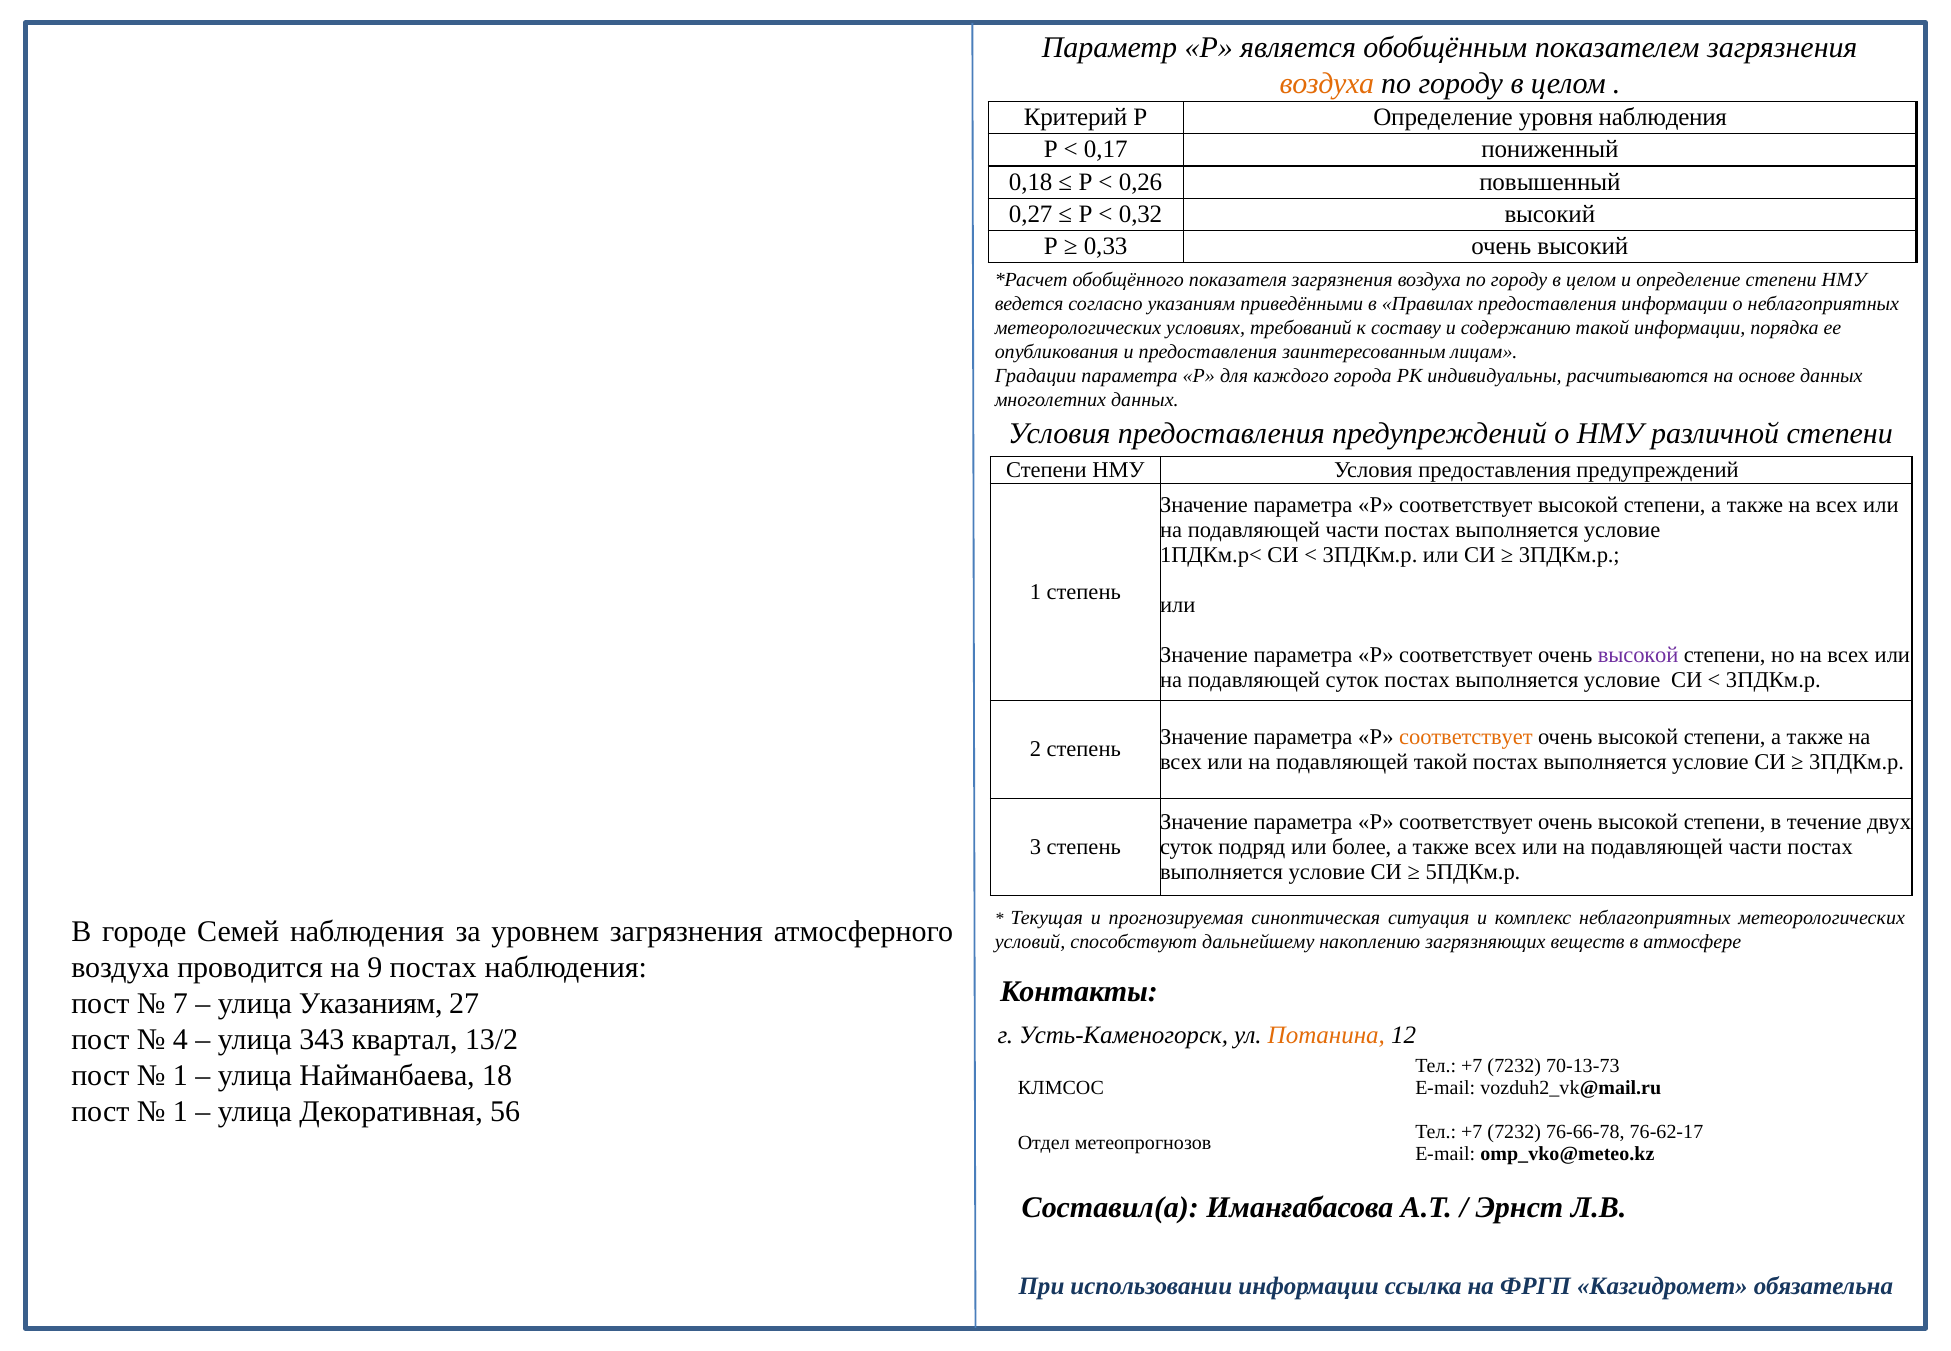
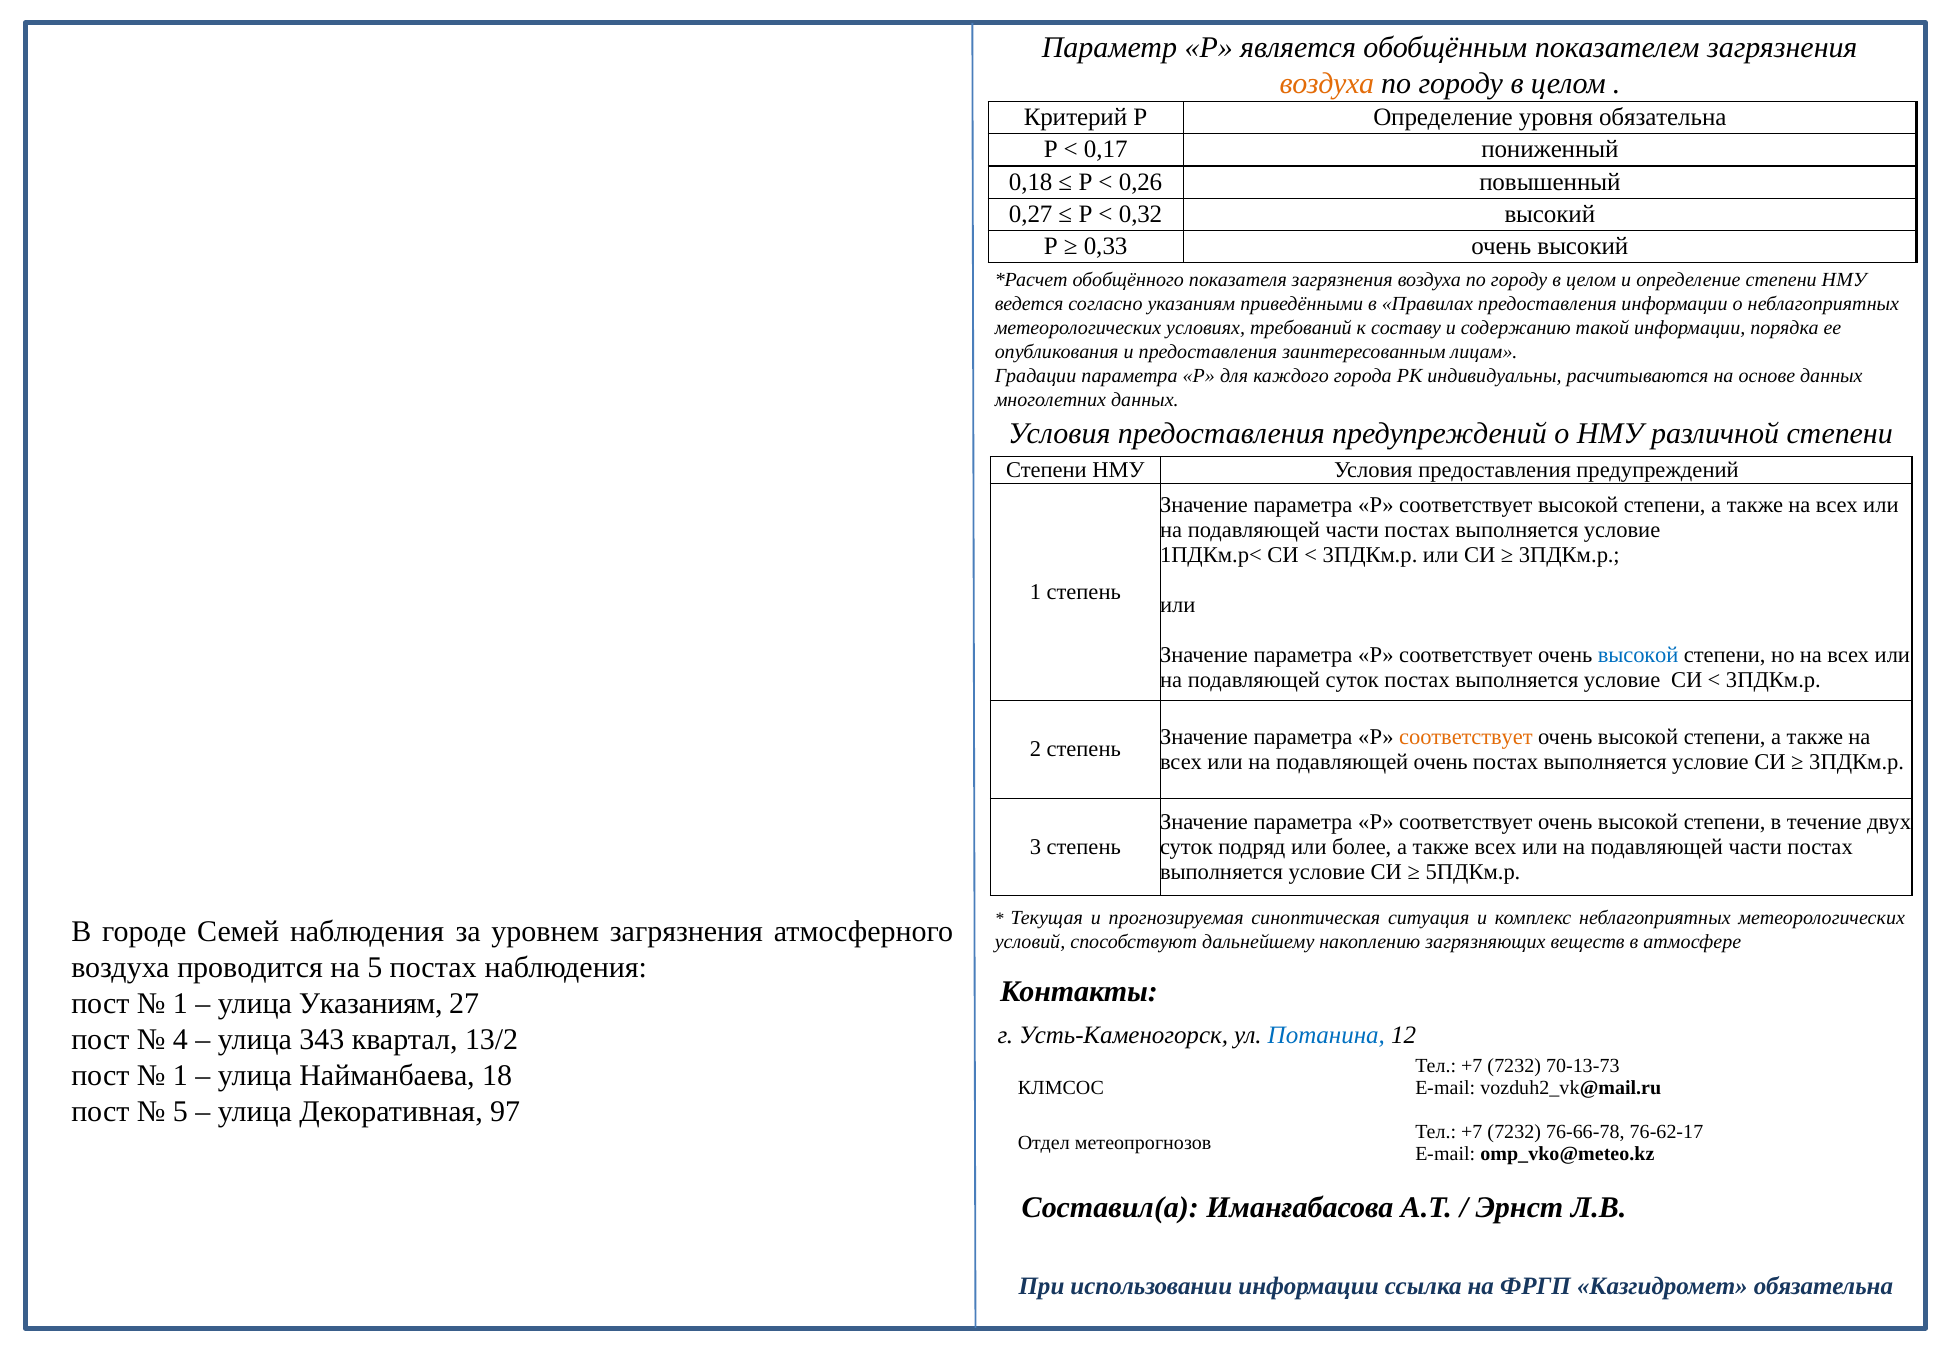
уровня наблюдения: наблюдения -> обязательна (1663, 117)
высокой colour: purple -> blue (1638, 655)
подавляющей такой: такой -> очень (1441, 762)
на 9: 9 -> 5 (375, 967)
7: 7 -> 1 (180, 1003)
Потанина colour: orange -> blue (1326, 1035)
1: 1 -> 5 (180, 1112)
56: 56 -> 97 (505, 1112)
